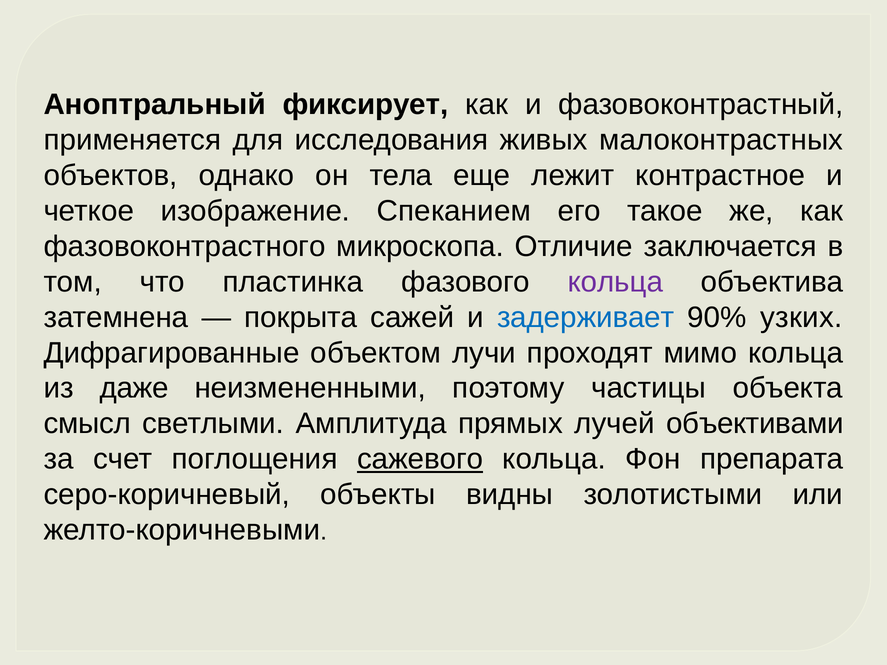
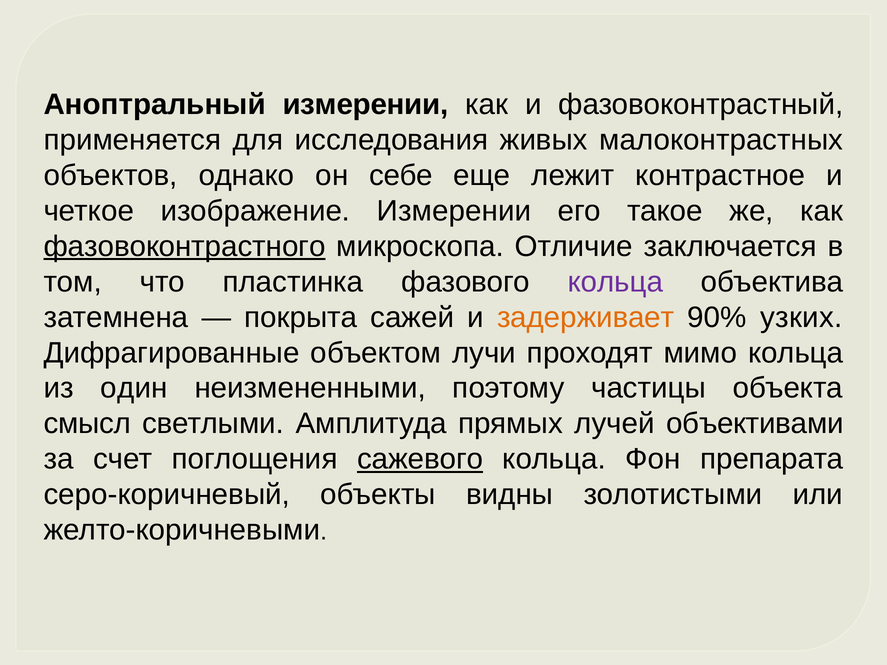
Аноптральный фиксирует: фиксирует -> измерении (365, 105)
тела: тела -> себе (401, 175)
изображение Спеканием: Спеканием -> Измерении (454, 211)
фазовоконтрастного underline: none -> present (185, 246)
задерживает colour: blue -> orange (586, 317)
даже: даже -> один (134, 388)
